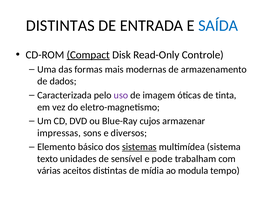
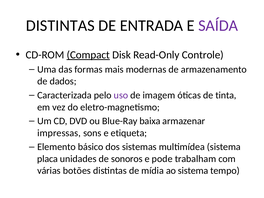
SAÍDA colour: blue -> purple (218, 26)
cujos: cujos -> baixa (150, 121)
diversos: diversos -> etiqueta (129, 133)
sistemas underline: present -> none (139, 147)
texto: texto -> placa (48, 159)
sensível: sensível -> sonoros (127, 159)
aceitos: aceitos -> botões (77, 171)
ao modula: modula -> sistema (193, 171)
